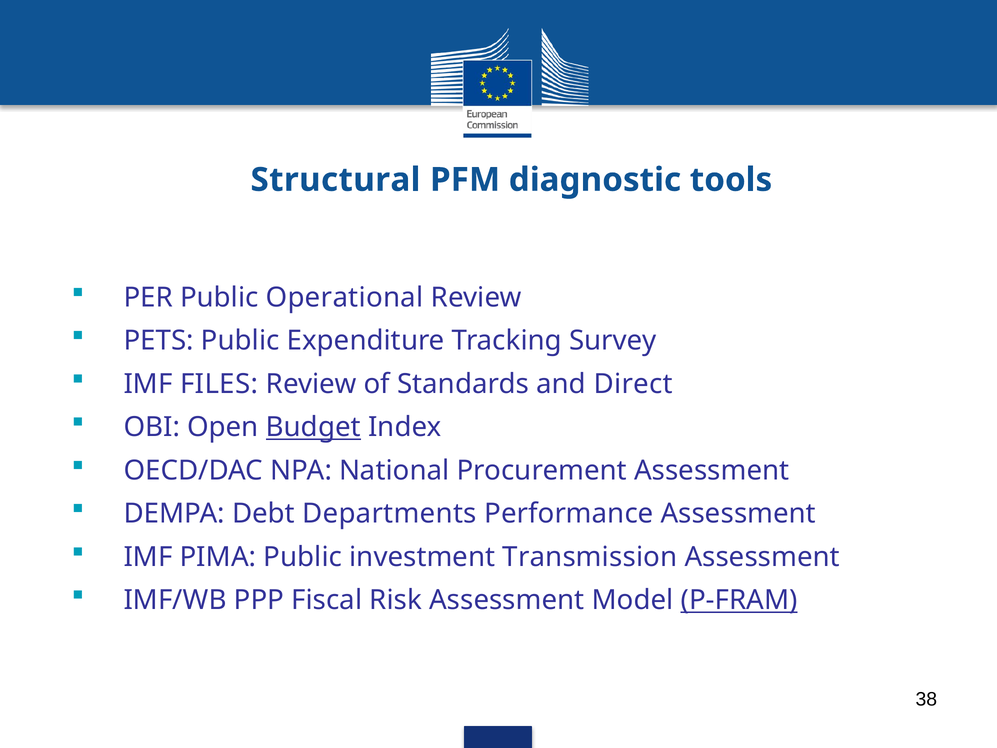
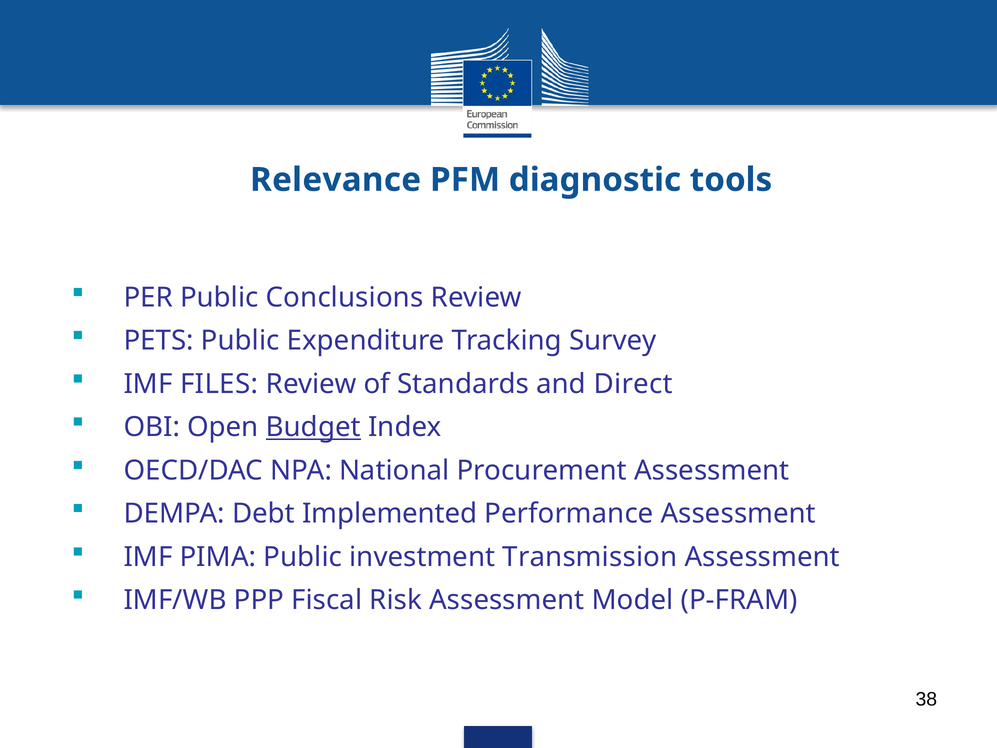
Structural: Structural -> Relevance (336, 180)
Operational: Operational -> Conclusions (345, 297)
Departments: Departments -> Implemented (390, 514)
P-FRAM underline: present -> none (739, 600)
